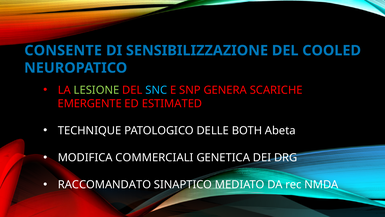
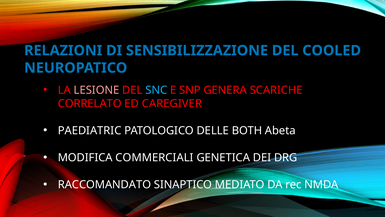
CONSENTE: CONSENTE -> RELAZIONI (63, 50)
LESIONE colour: light green -> pink (97, 90)
EMERGENTE: EMERGENTE -> CORRELATO (90, 103)
ESTIMATED: ESTIMATED -> CAREGIVER (172, 103)
TECHNIQUE: TECHNIQUE -> PAEDIATRIC (90, 130)
